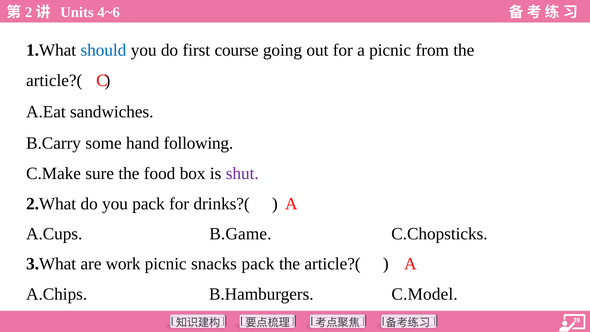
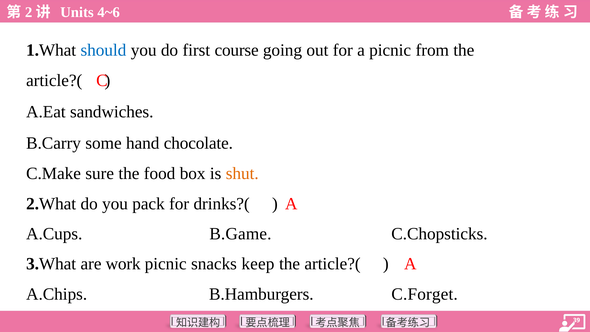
following: following -> chocolate (198, 143)
shut colour: purple -> orange (242, 173)
snacks pack: pack -> keep (258, 264)
C.Model: C.Model -> C.Forget (425, 294)
